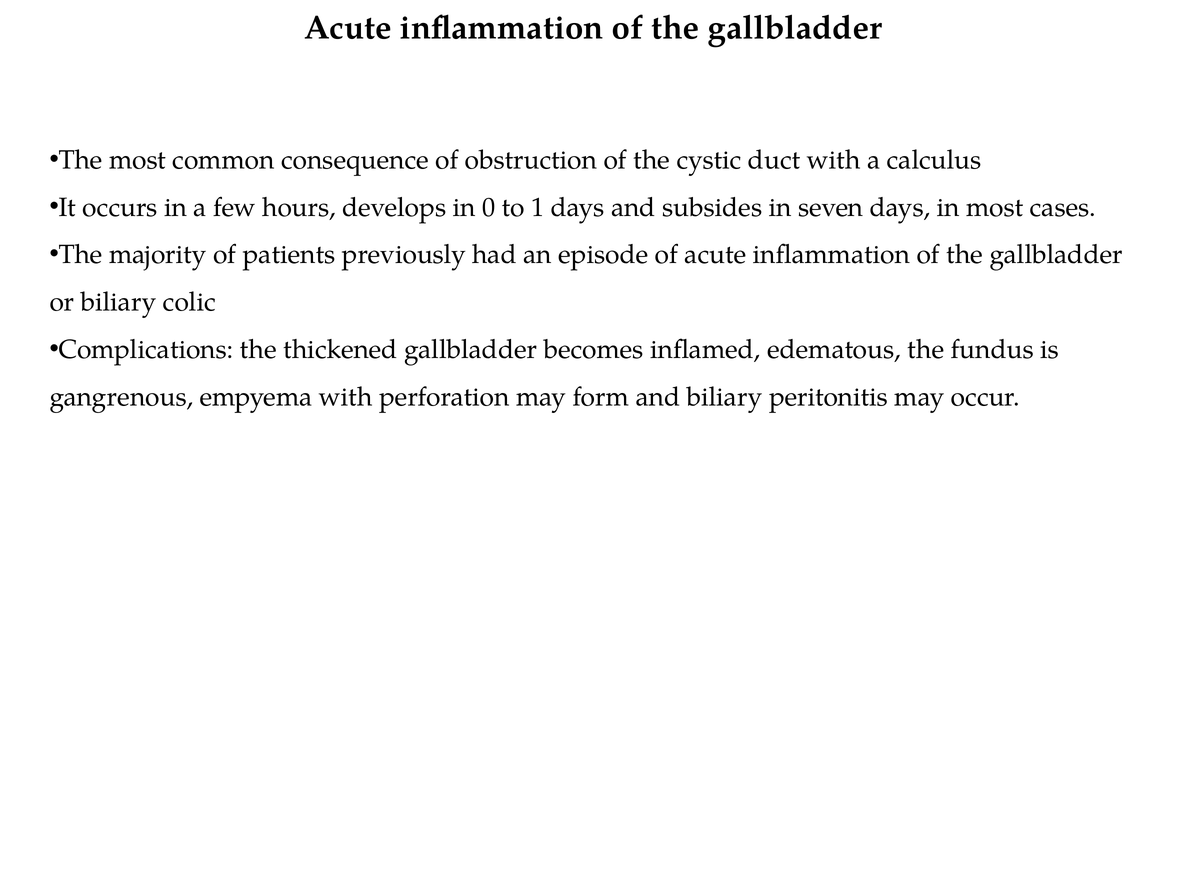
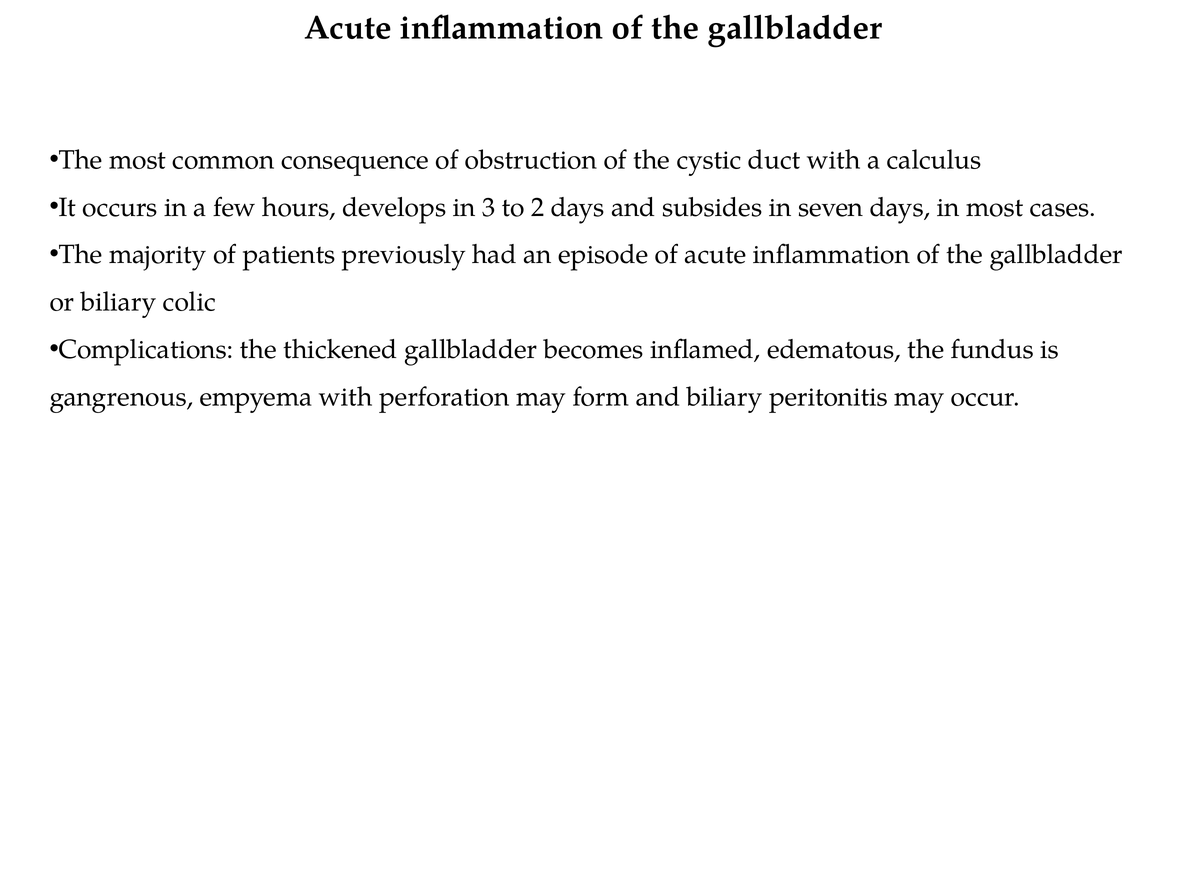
0: 0 -> 3 (489, 207)
1: 1 -> 2 (538, 207)
